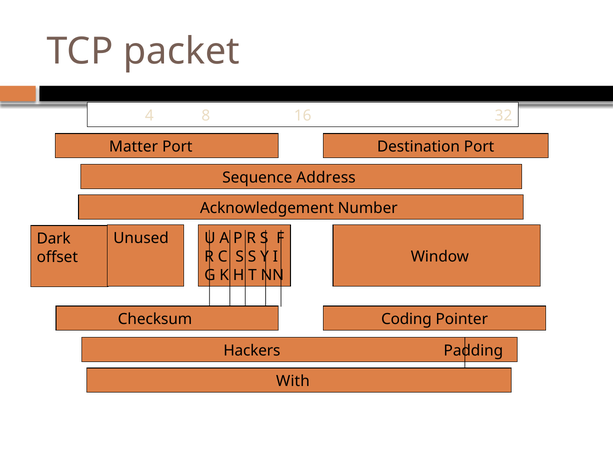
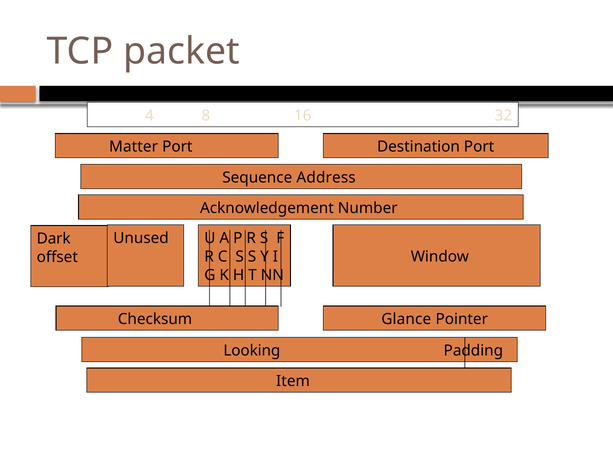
Coding: Coding -> Glance (406, 319)
Hackers: Hackers -> Looking (252, 350)
With: With -> Item (293, 381)
